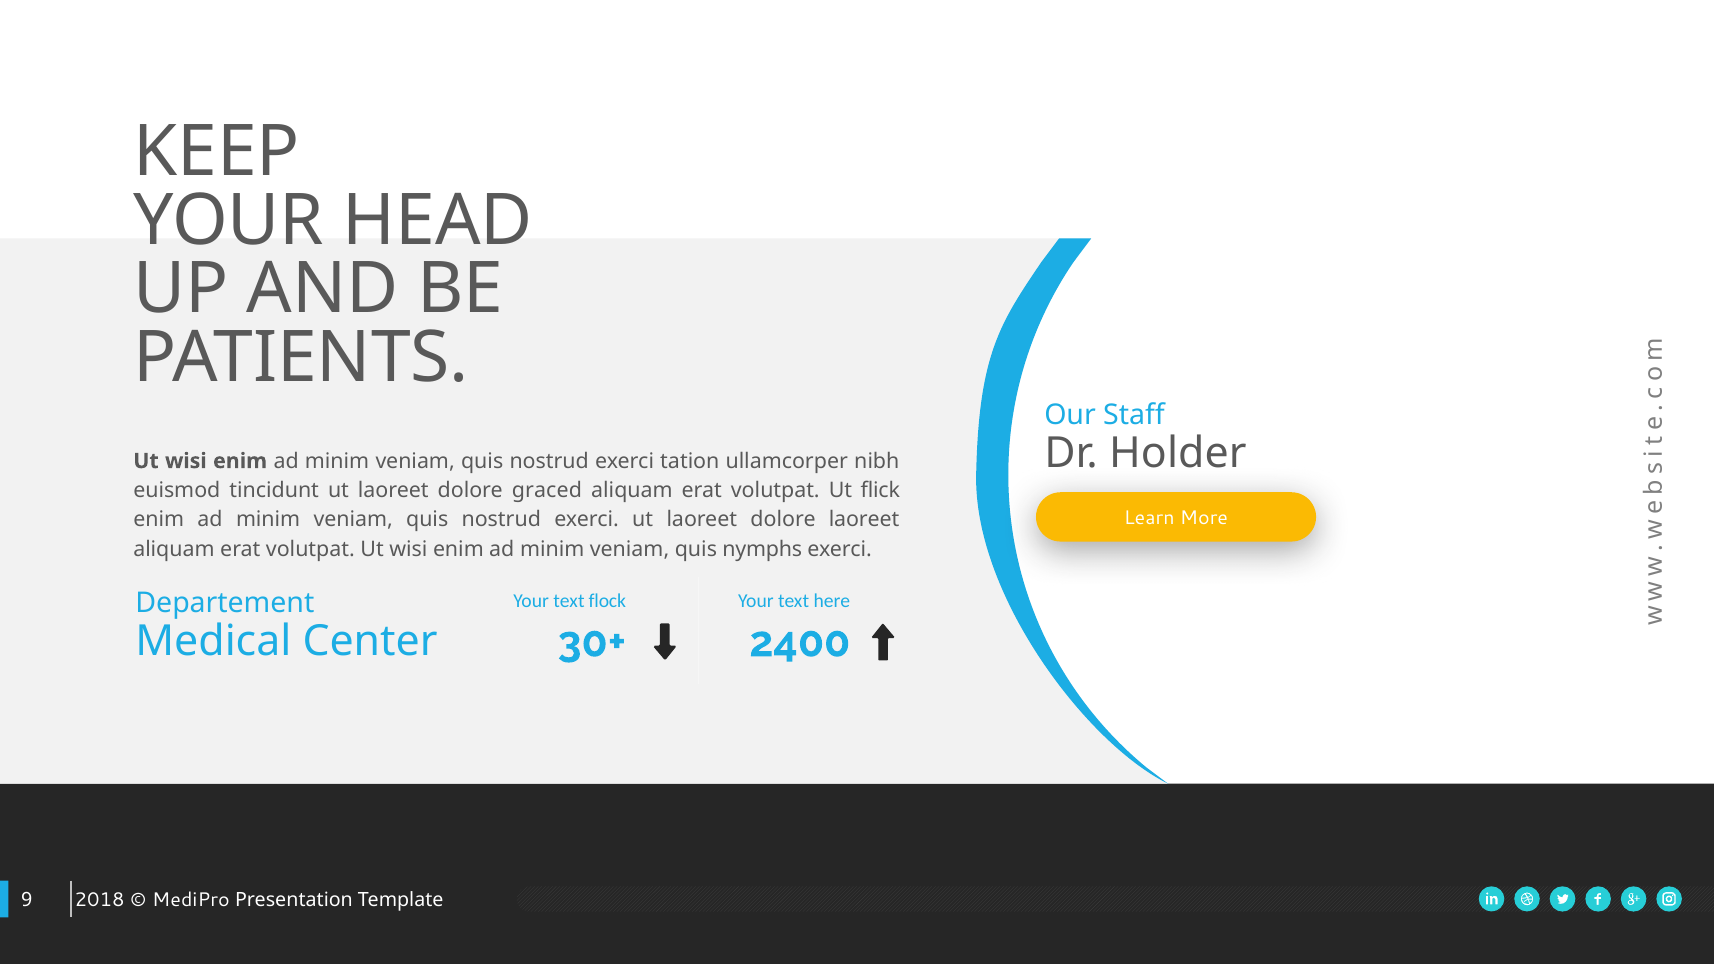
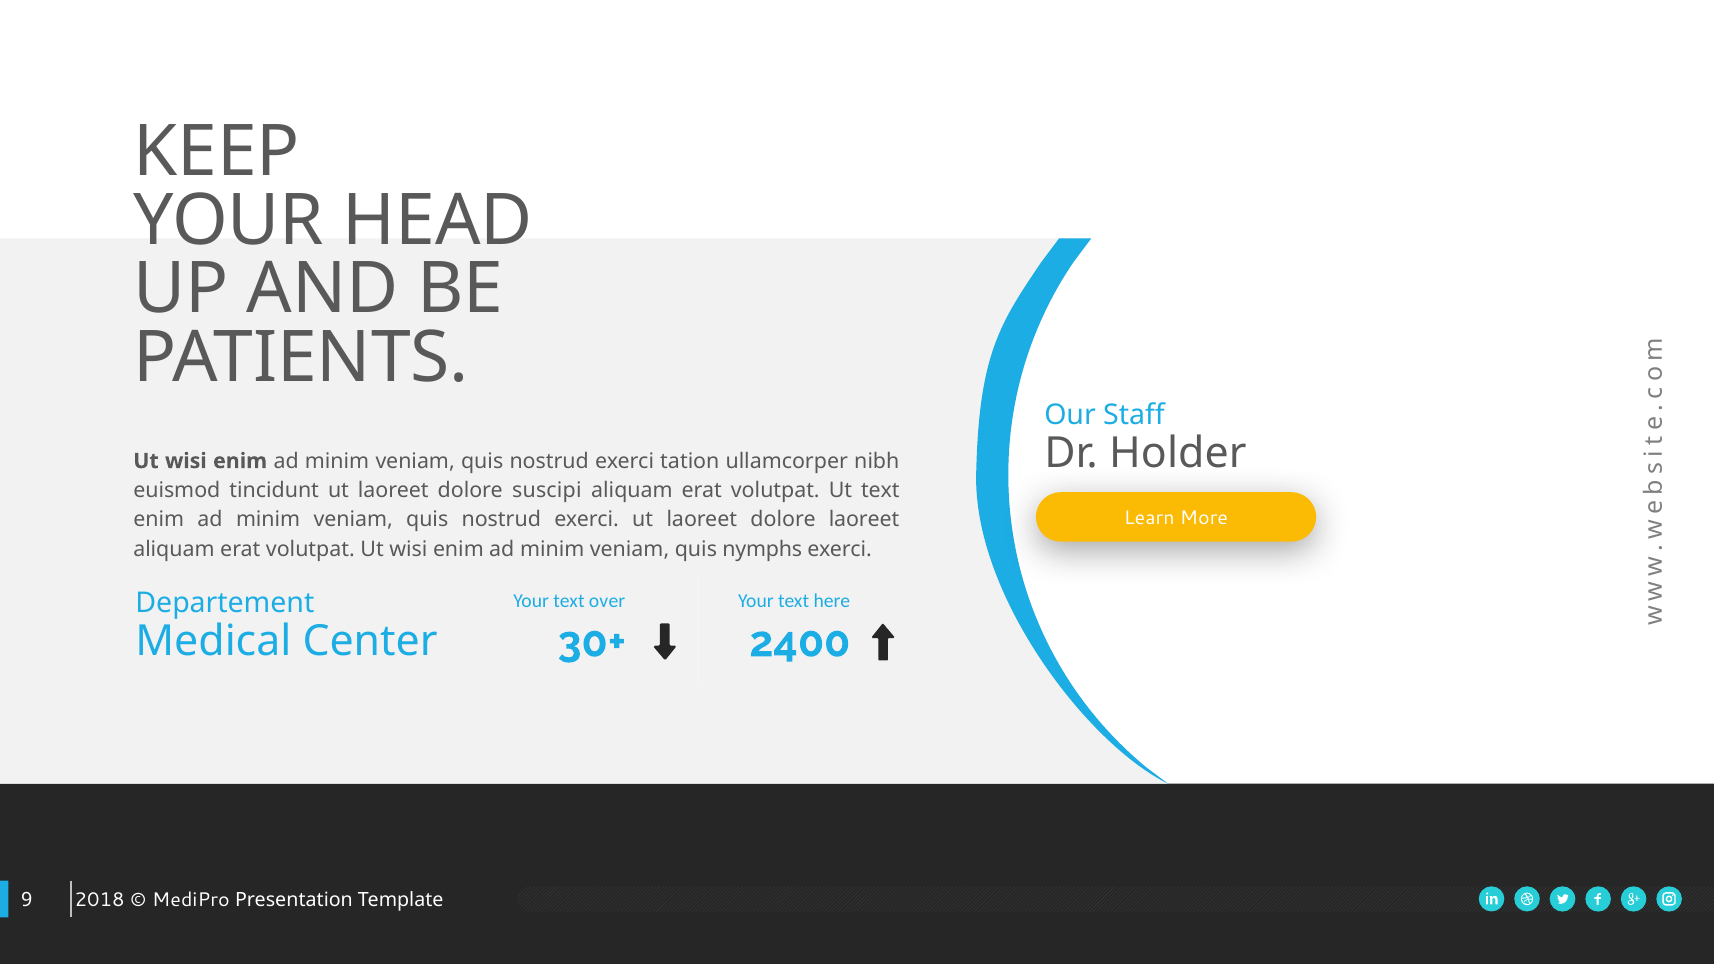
graced: graced -> suscipi (547, 490)
Ut flick: flick -> text (880, 490)
flock: flock -> over (607, 601)
